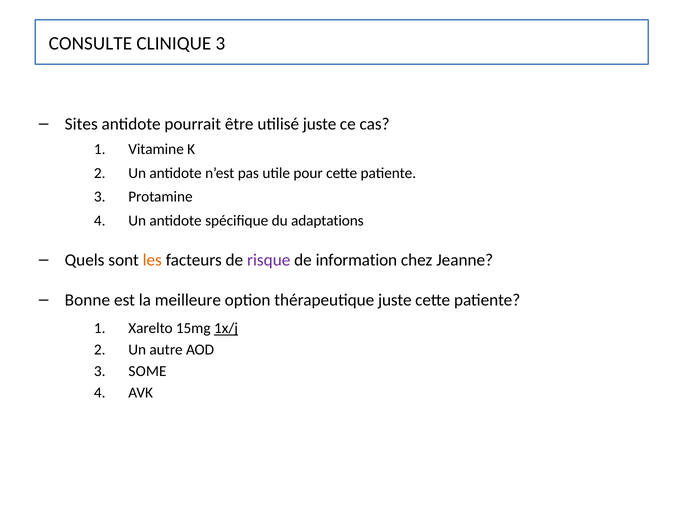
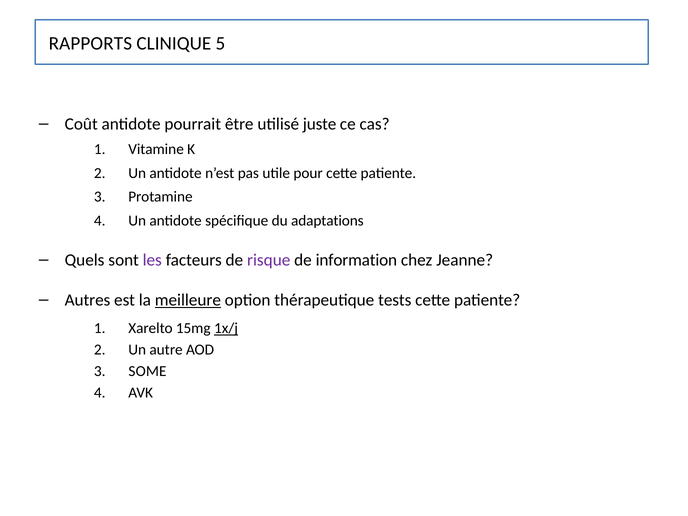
CONSULTE: CONSULTE -> RAPPORTS (90, 43)
CLINIQUE 3: 3 -> 5 (220, 43)
Sites: Sites -> Coût (81, 124)
les colour: orange -> purple (152, 260)
Bonne: Bonne -> Autres (88, 300)
meilleure underline: none -> present (188, 300)
thérapeutique juste: juste -> tests (395, 300)
